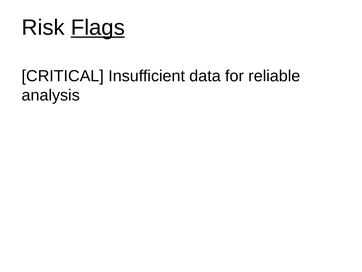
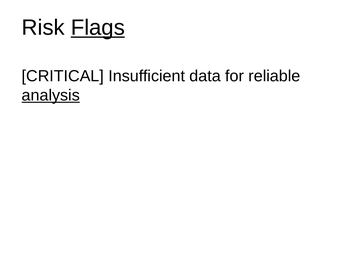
analysis underline: none -> present (51, 95)
